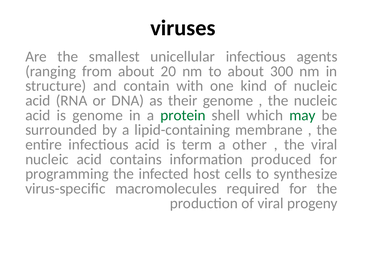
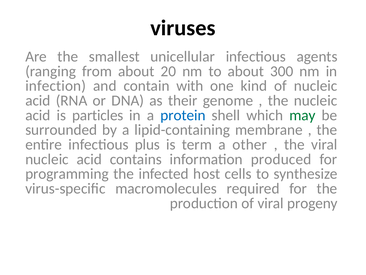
structure: structure -> infection (56, 86)
is genome: genome -> particles (98, 115)
protein colour: green -> blue (183, 115)
infectious acid: acid -> plus (147, 144)
